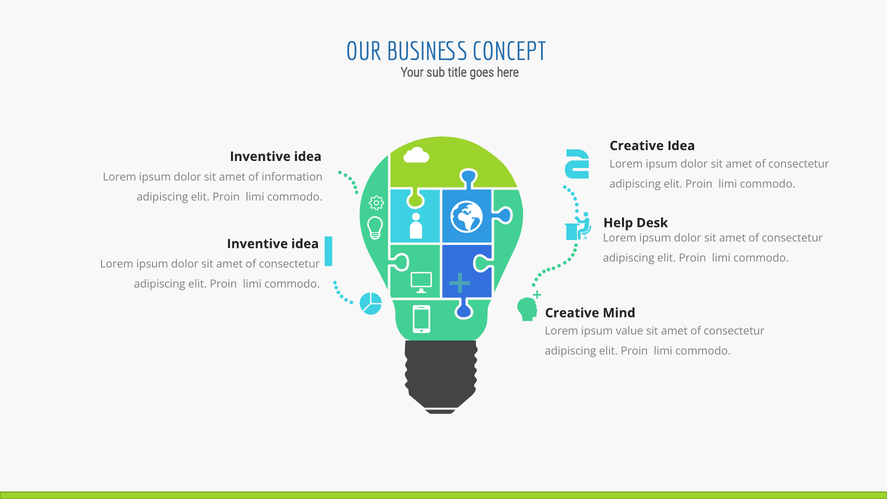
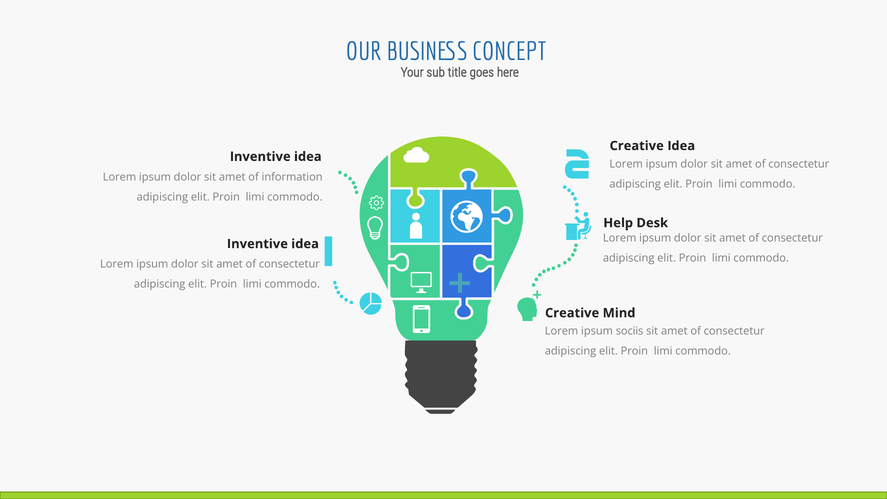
value: value -> sociis (630, 331)
